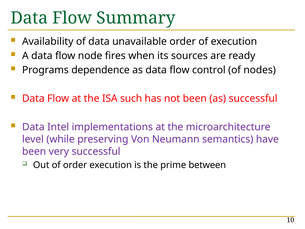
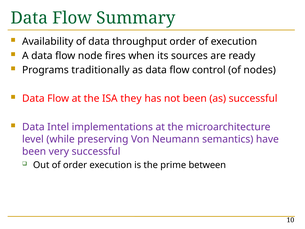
unavailable: unavailable -> throughput (140, 42)
dependence: dependence -> traditionally (100, 70)
such: such -> they (131, 99)
